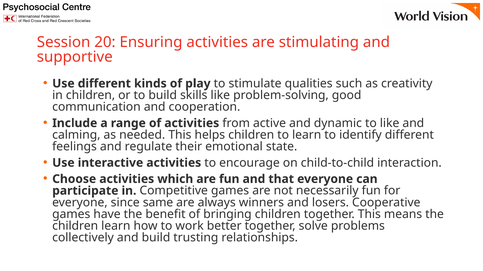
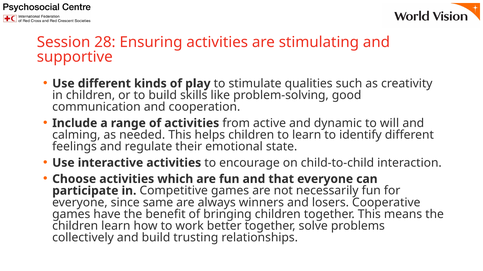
20: 20 -> 28 (105, 42)
to like: like -> will (390, 123)
